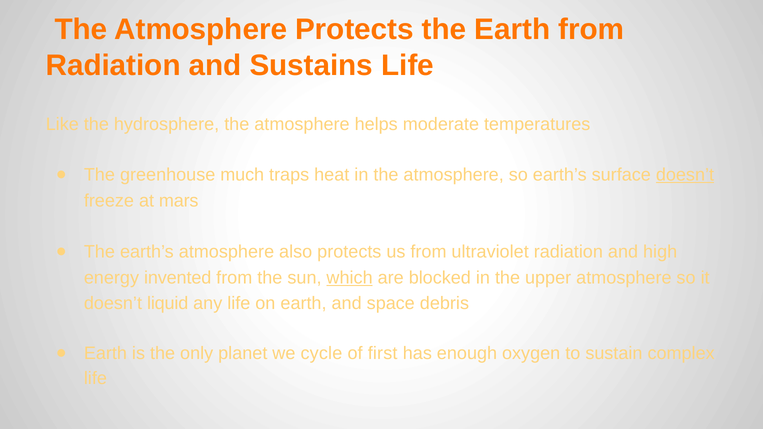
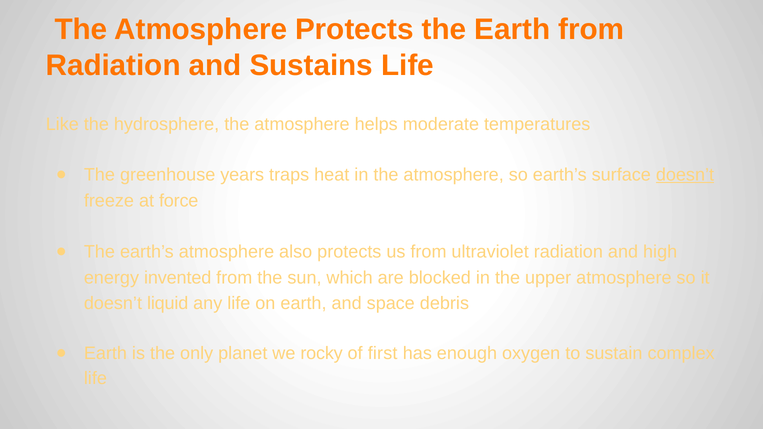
much: much -> years (242, 175)
mars: mars -> force (179, 201)
which underline: present -> none (350, 278)
cycle: cycle -> rocky (322, 353)
